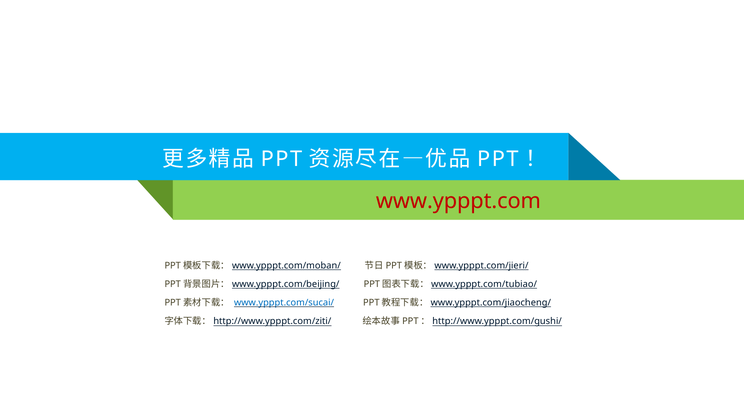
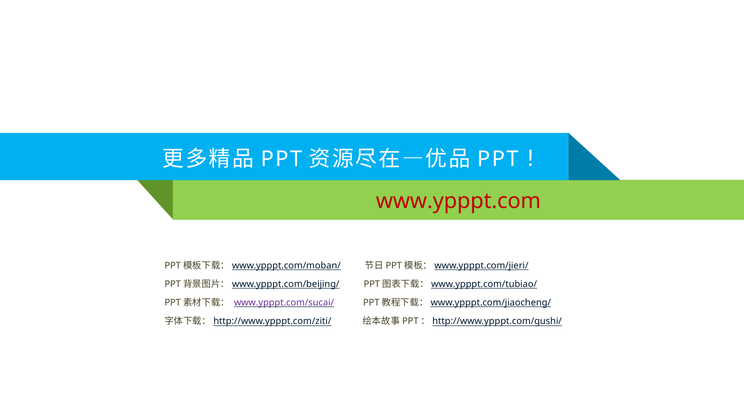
www.ypppt.com/sucai/ colour: blue -> purple (284, 303)
